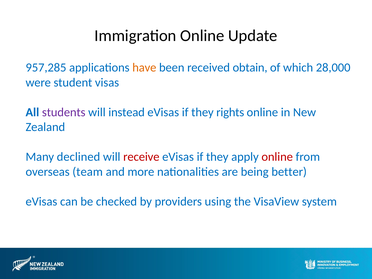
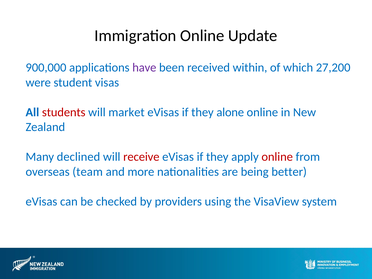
957,285: 957,285 -> 900,000 (46, 68)
have colour: orange -> purple (144, 68)
obtain: obtain -> within (250, 68)
28,000: 28,000 -> 27,200 (333, 68)
students colour: purple -> red (64, 112)
instead: instead -> market (127, 112)
rights: rights -> alone (230, 112)
